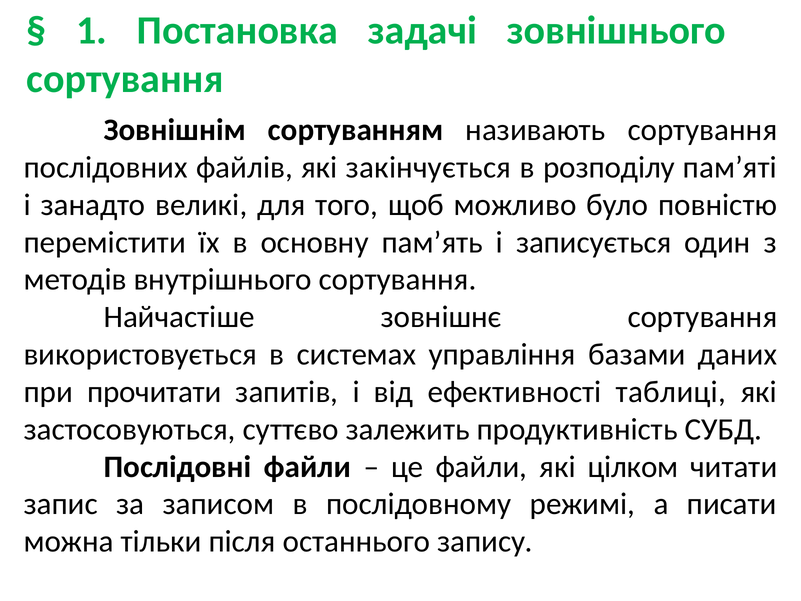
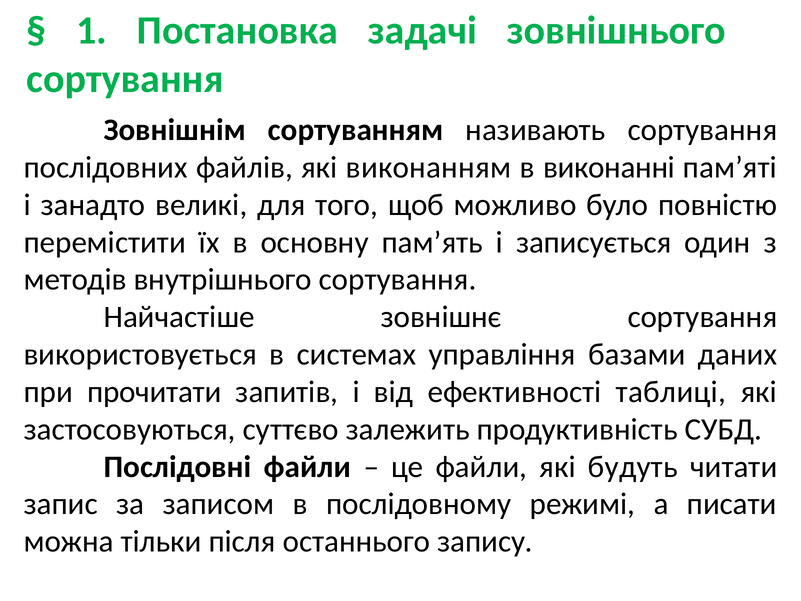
закінчується: закінчується -> виконанням (429, 167)
розподілу: розподілу -> виконанні (609, 167)
цілком: цілком -> будуть (633, 467)
